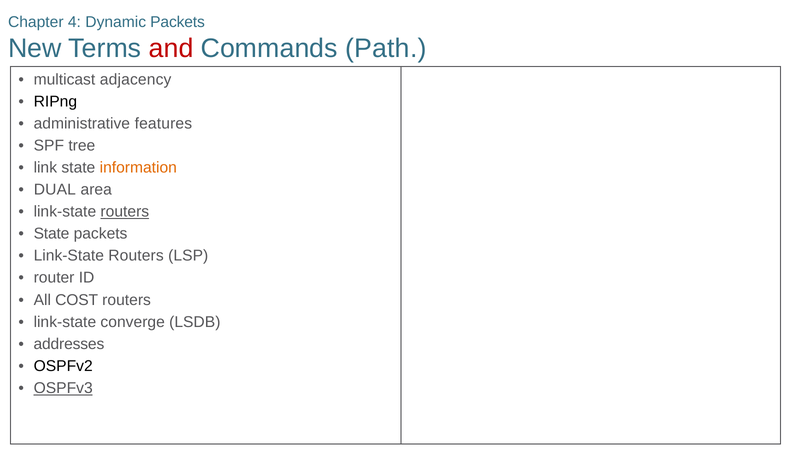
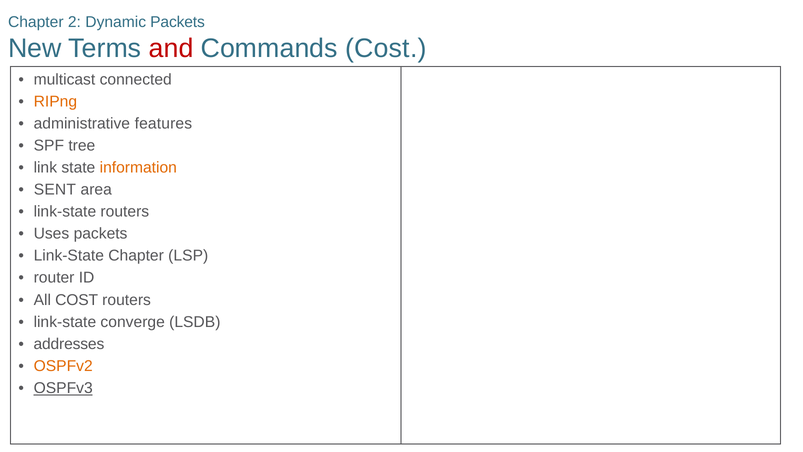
4: 4 -> 2 (74, 22)
Commands Path: Path -> Cost (386, 48)
adjacency: adjacency -> connected (136, 79)
RIPng colour: black -> orange (55, 101)
DUAL: DUAL -> SENT (55, 189)
routers underline: present -> none (125, 212)
State: State -> Uses (51, 234)
Routers: Routers -> Chapter (136, 256)
OSPFv2 colour: black -> orange (63, 366)
